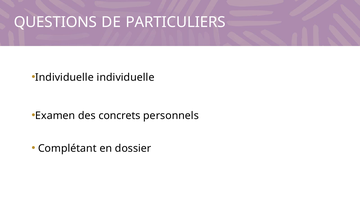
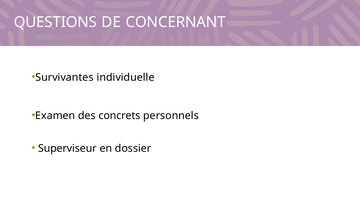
PARTICULIERS: PARTICULIERS -> CONCERNANT (176, 22)
Individuelle: Individuelle -> Survivantes (64, 77)
Complétant: Complétant -> Superviseur (67, 148)
